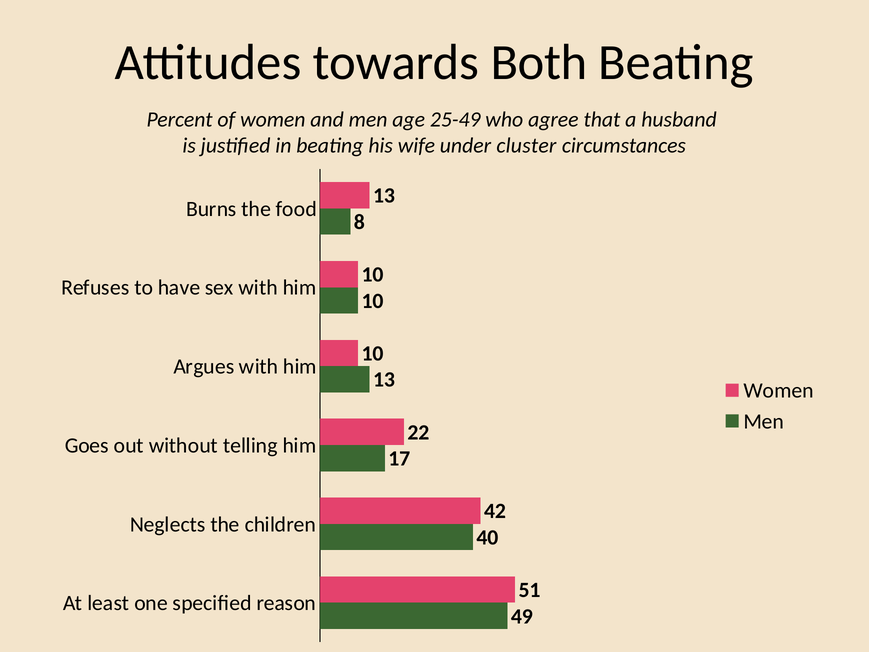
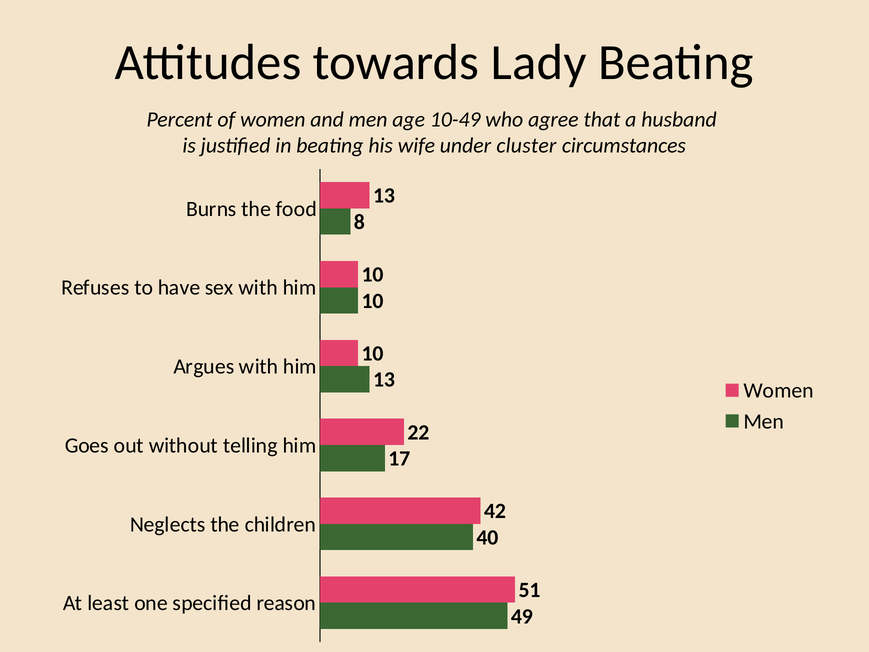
Both: Both -> Lady (539, 63)
25-49: 25-49 -> 10-49 (455, 120)
